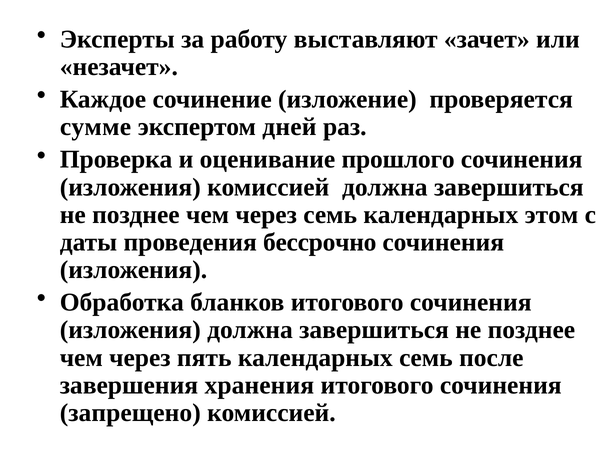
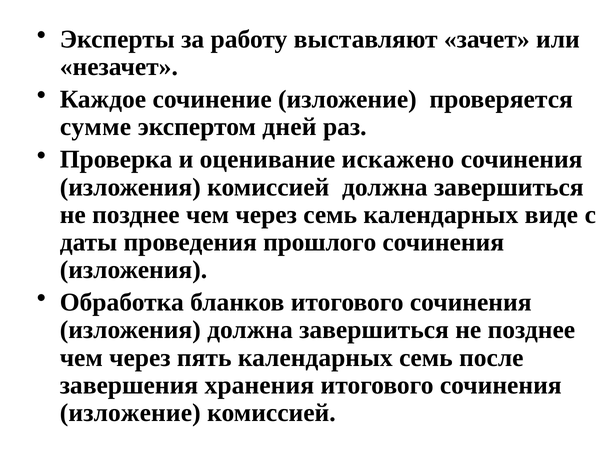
прошлого: прошлого -> искажено (398, 159)
этом: этом -> виде (551, 215)
бессрочно: бессрочно -> прошлого (320, 242)
запрещено: запрещено -> изложение (130, 413)
